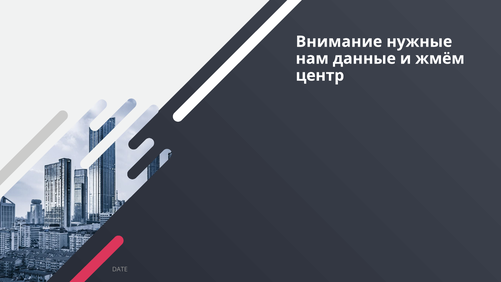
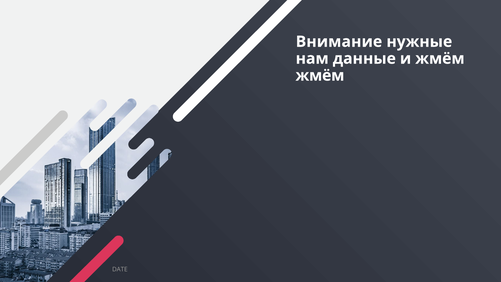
центр: центр -> жмём (320, 75)
